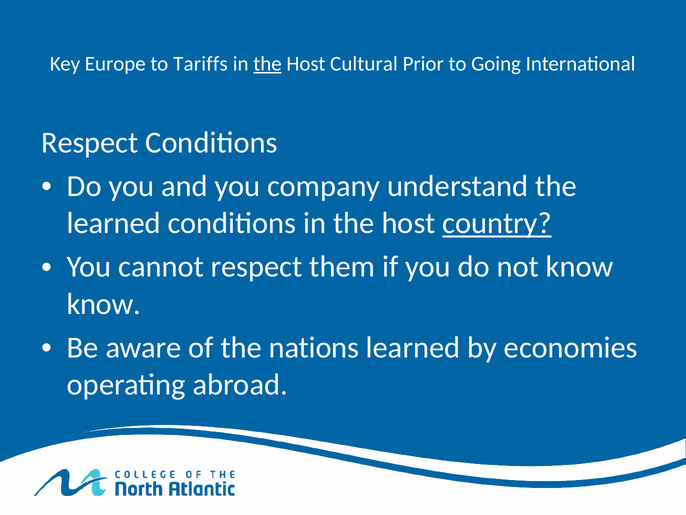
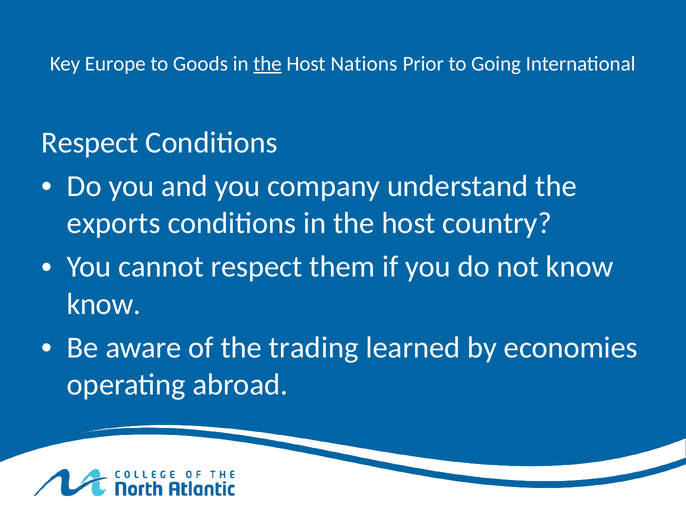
Tariffs: Tariffs -> Goods (200, 64)
Cultural: Cultural -> Nations (364, 64)
learned: learned -> exports (114, 223)
country underline: present -> none (497, 223)
nations: nations -> trading (314, 347)
